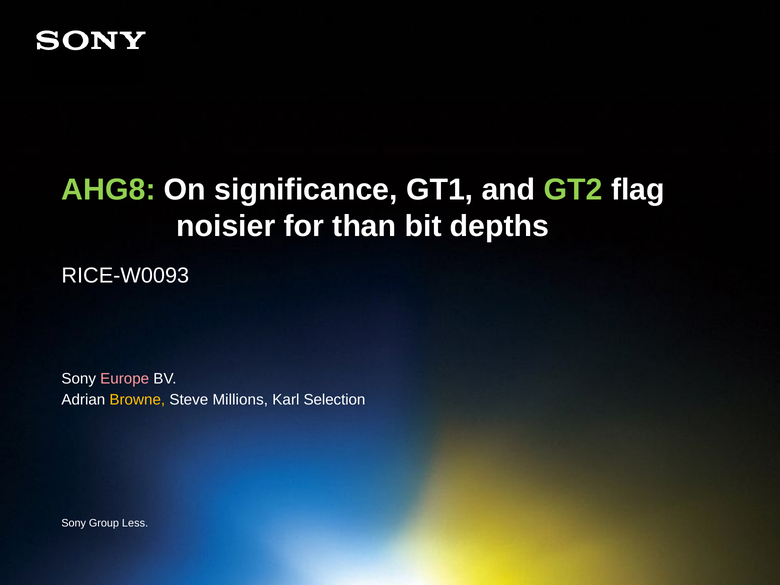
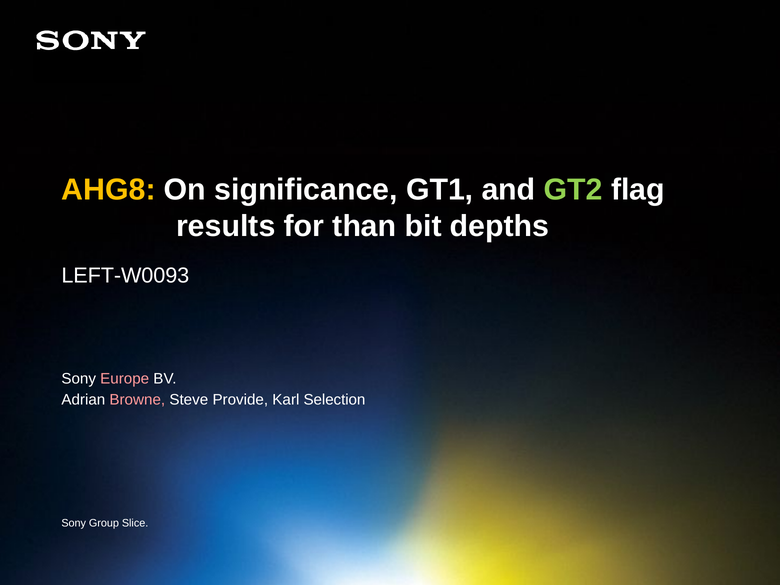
AHG8 colour: light green -> yellow (109, 190)
noisier: noisier -> results (226, 226)
RICE-W0093: RICE-W0093 -> LEFT-W0093 (125, 276)
Browne colour: yellow -> pink (137, 400)
Millions: Millions -> Provide (240, 400)
Less: Less -> Slice (135, 523)
